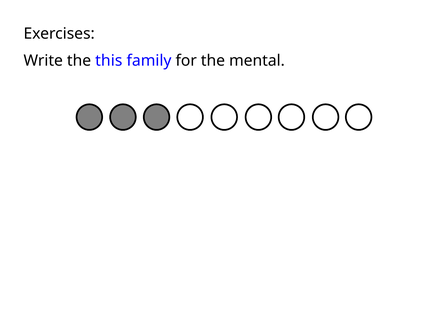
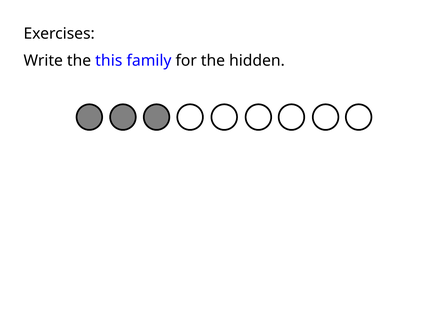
mental: mental -> hidden (257, 61)
